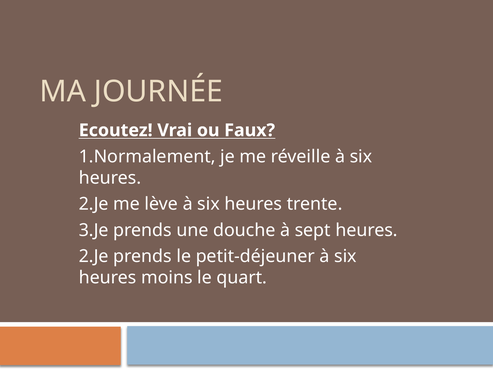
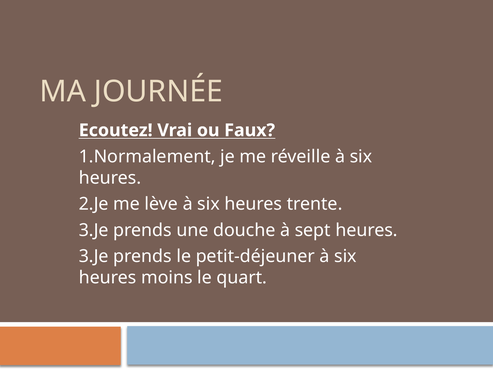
2.Je: 2.Je -> 3.Je (94, 256)
